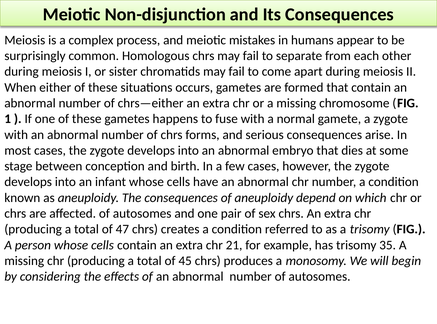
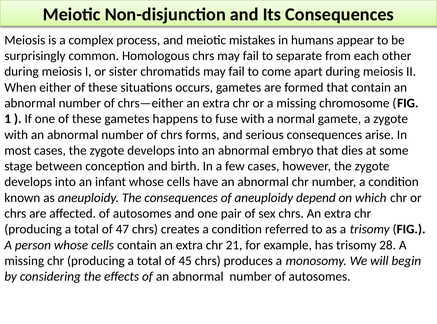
35: 35 -> 28 (388, 245)
